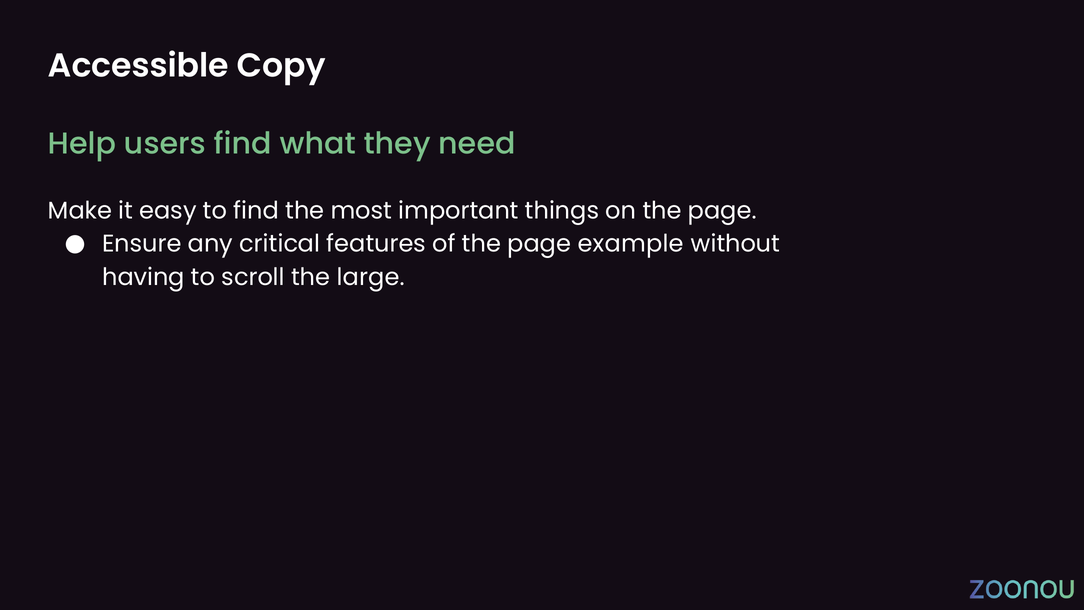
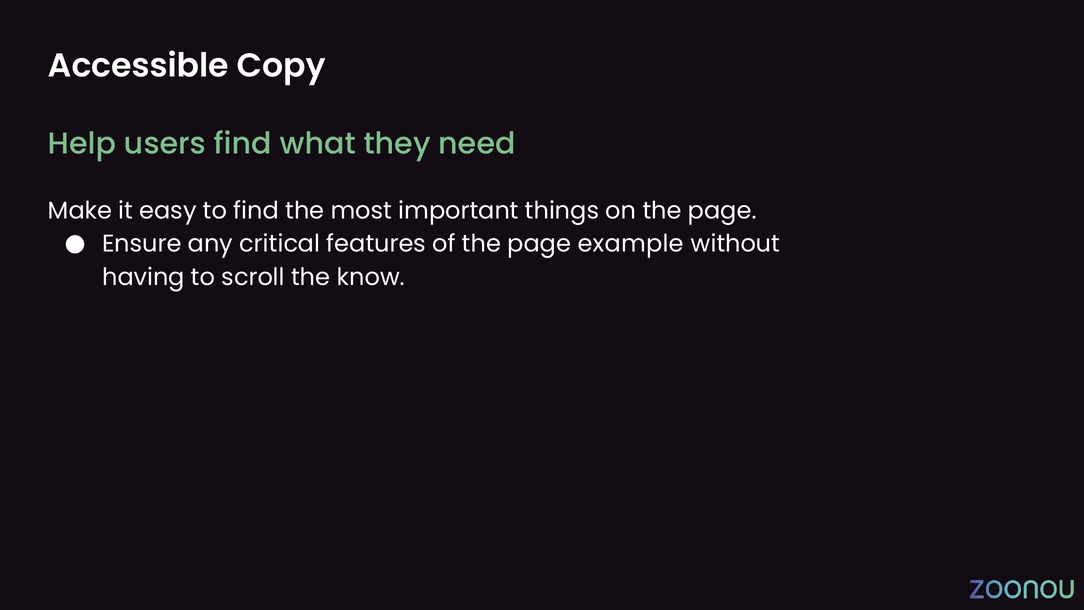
large: large -> know (371, 277)
